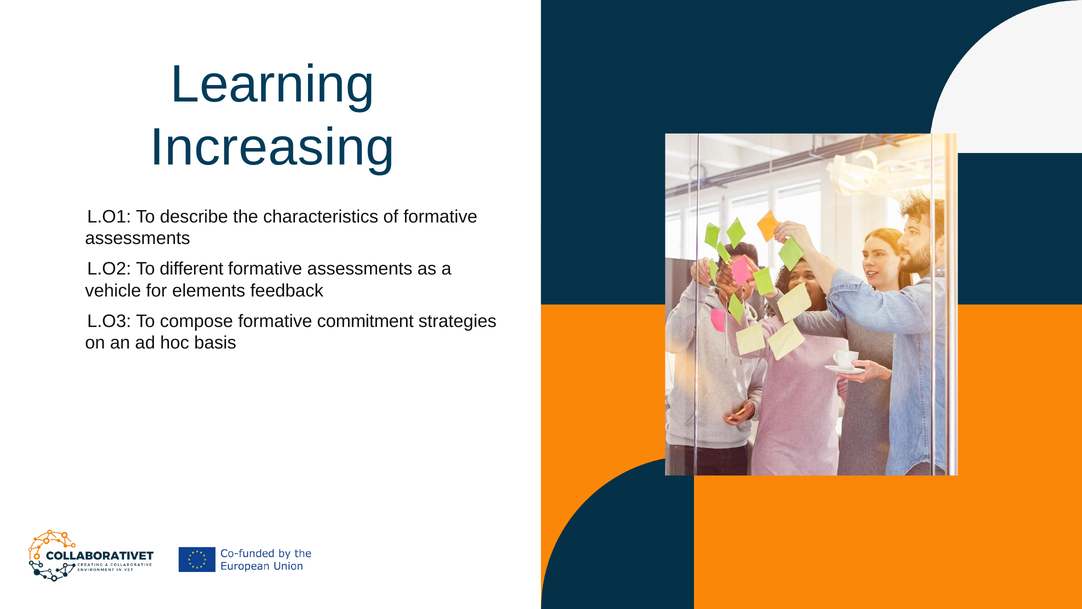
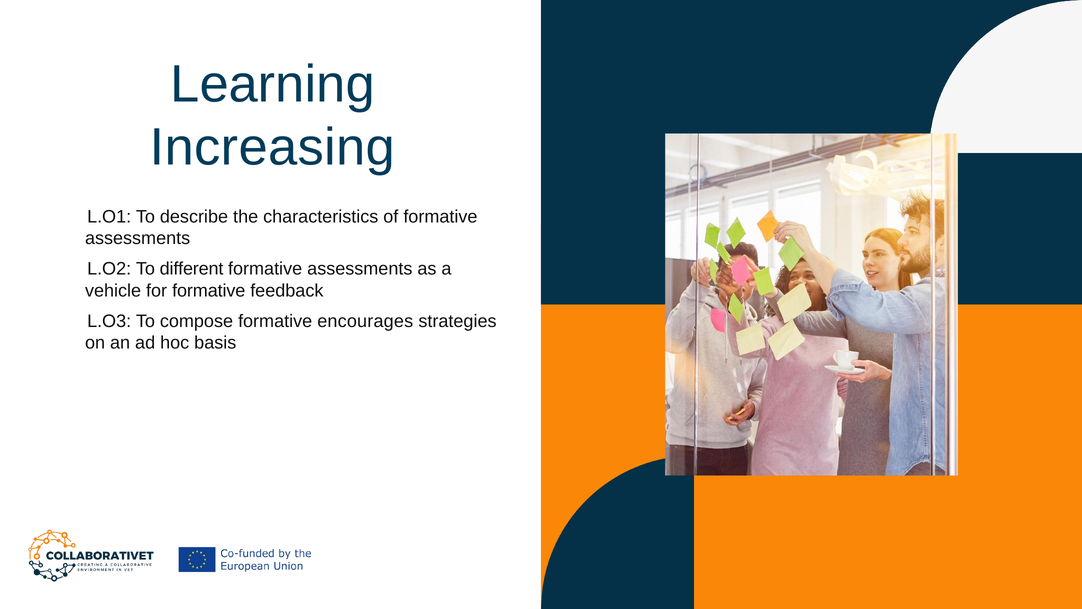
for elements: elements -> formative (209, 290)
commitment: commitment -> encourages (365, 321)
